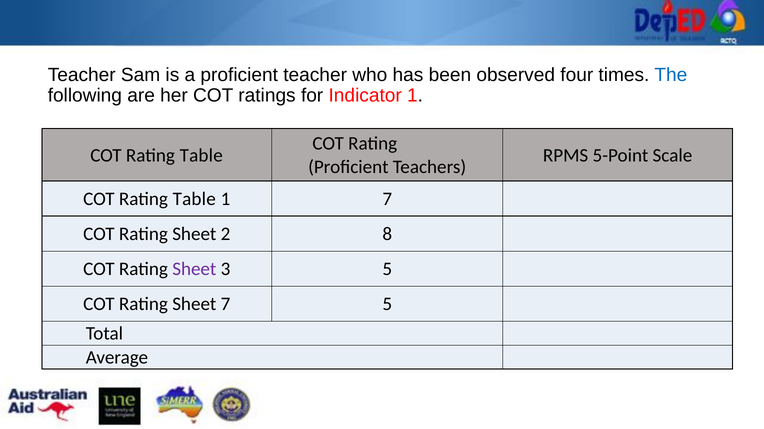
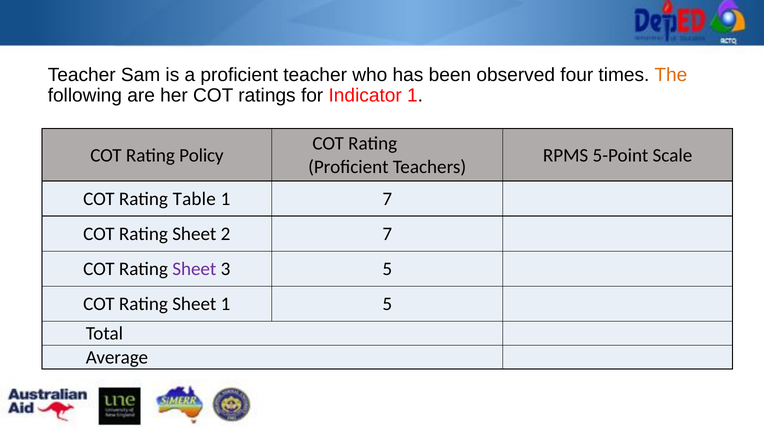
The colour: blue -> orange (671, 75)
Table: Table -> Policy (201, 155)
2 8: 8 -> 7 (387, 234)
Sheet 7: 7 -> 1 (226, 305)
